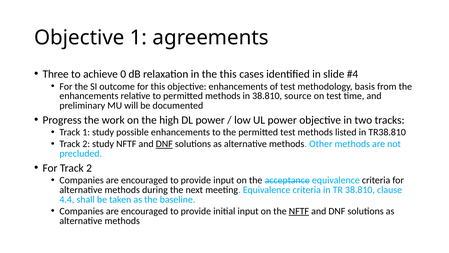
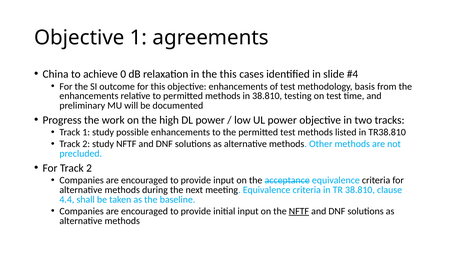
Three: Three -> China (56, 74)
source: source -> testing (298, 96)
DNF underline: present -> none (164, 144)
